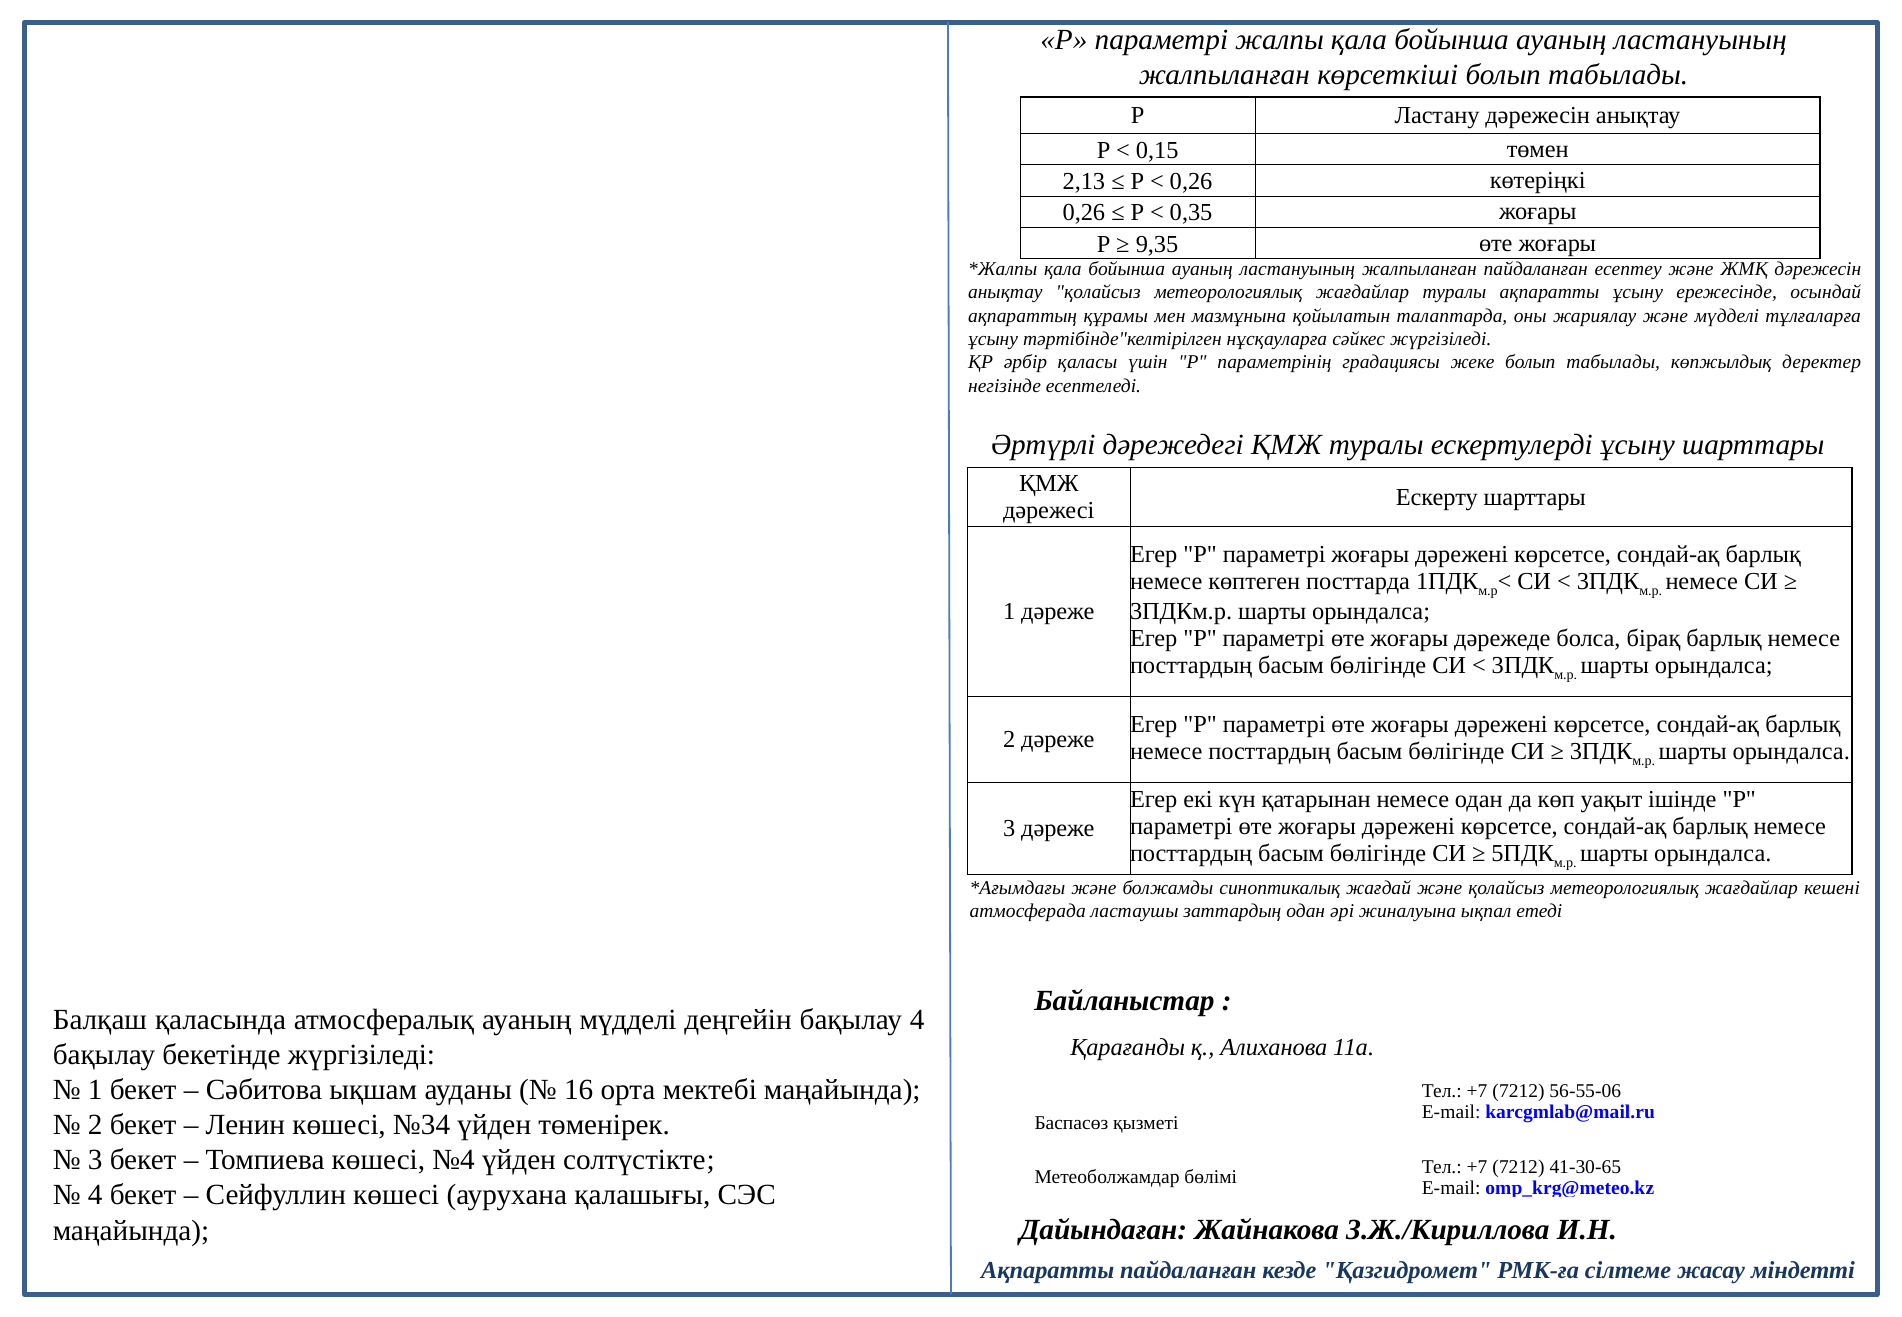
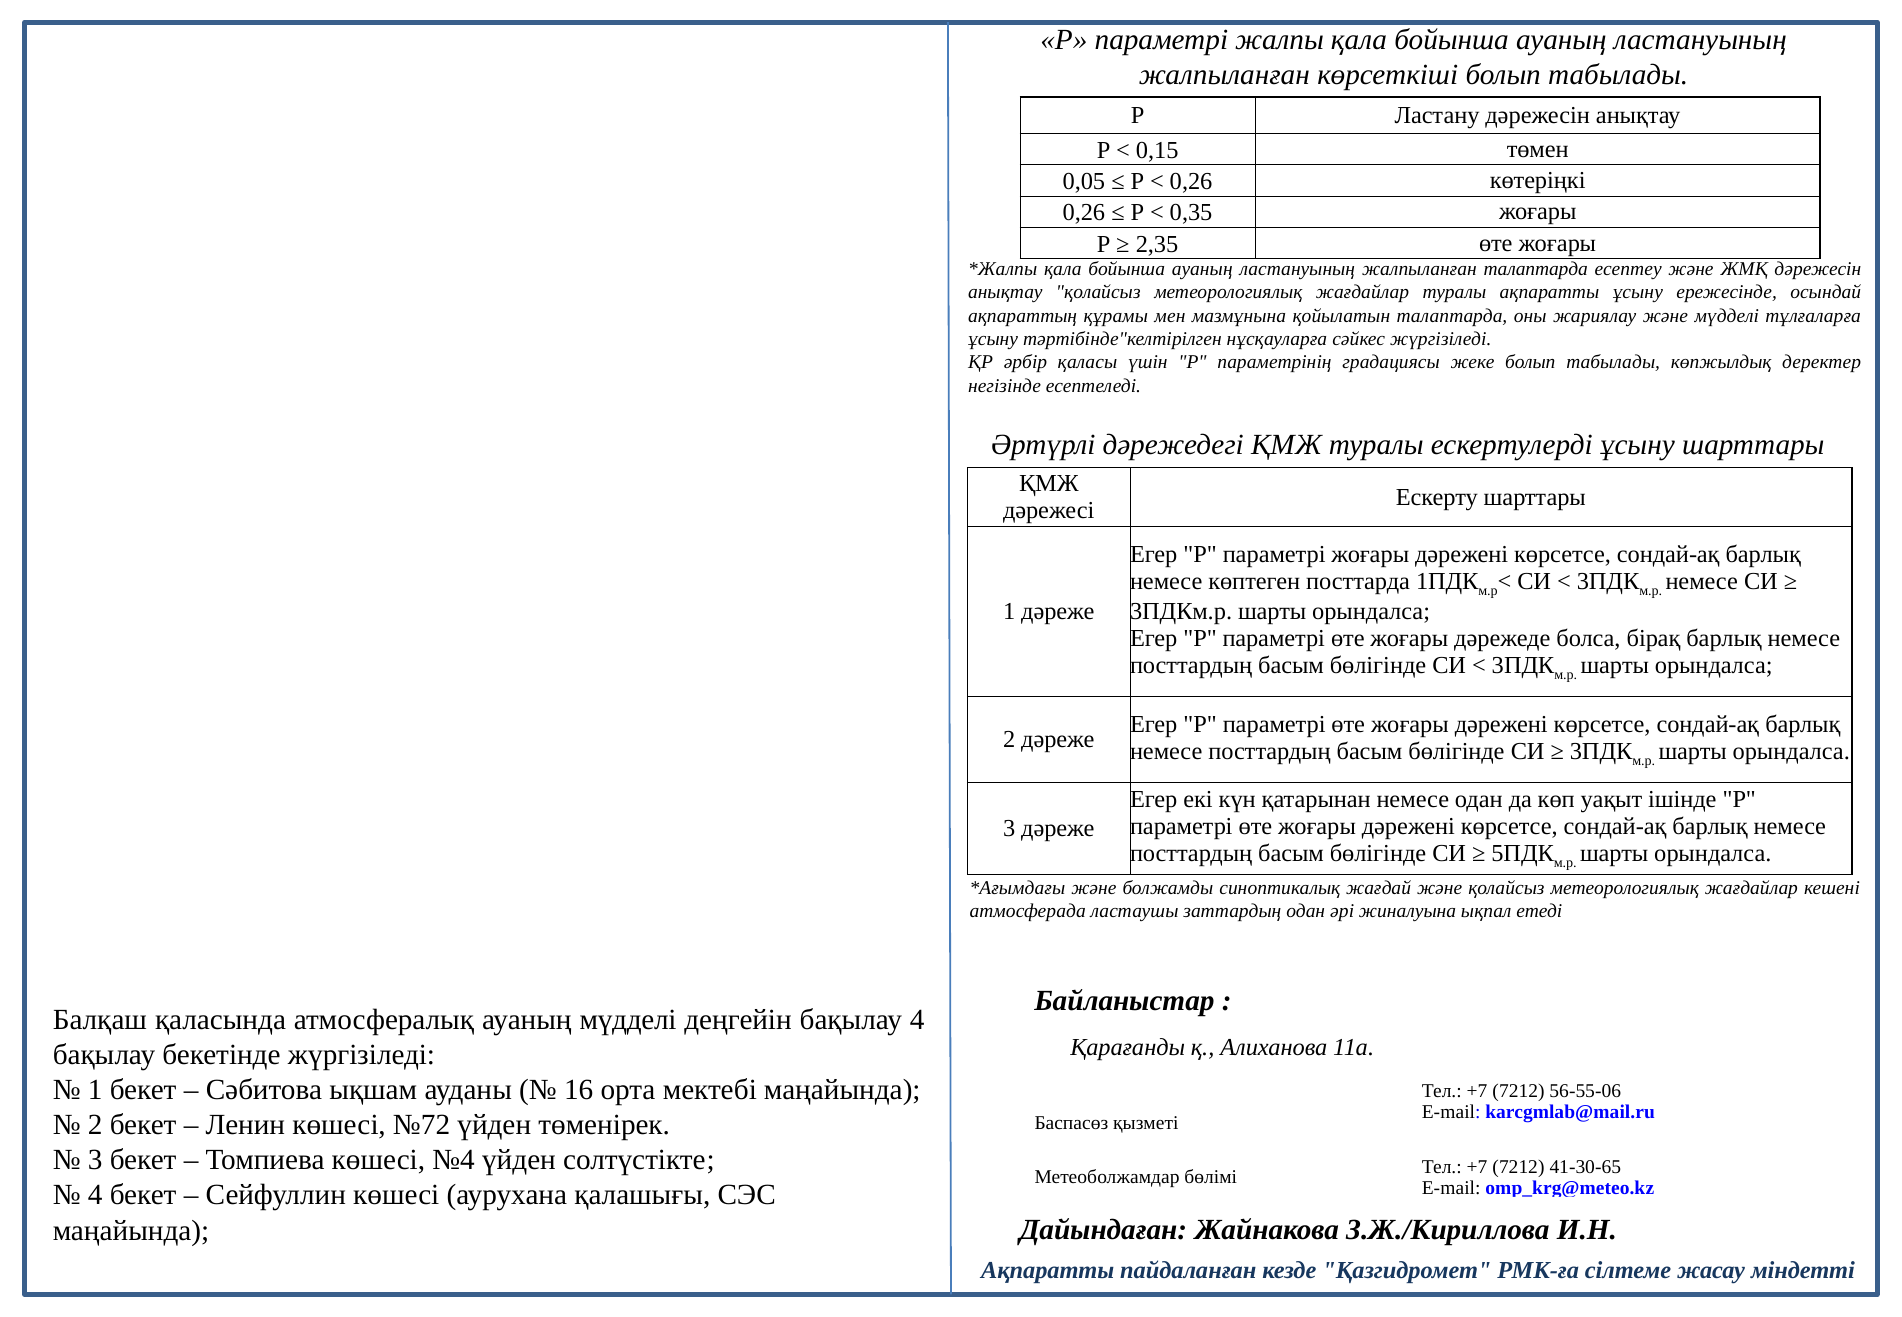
2,13: 2,13 -> 0,05 (1084, 181)
9,35: 9,35 -> 2,35 (1157, 244)
жалпыланған пайдаланған: пайдаланған -> талаптарда (1536, 269)
№34: №34 -> №72 (422, 1125)
